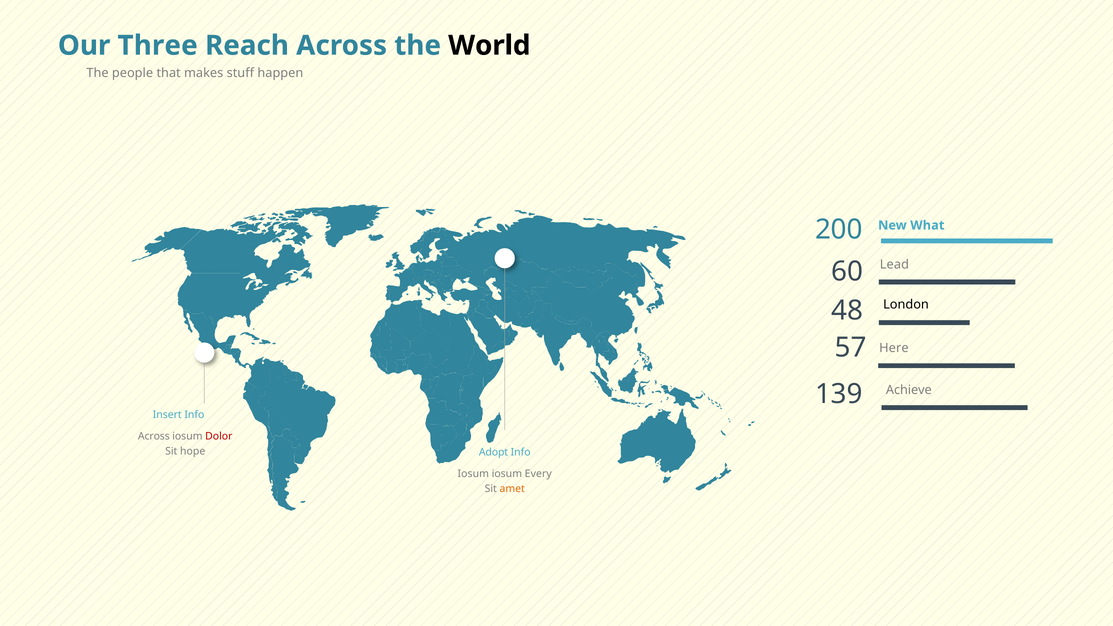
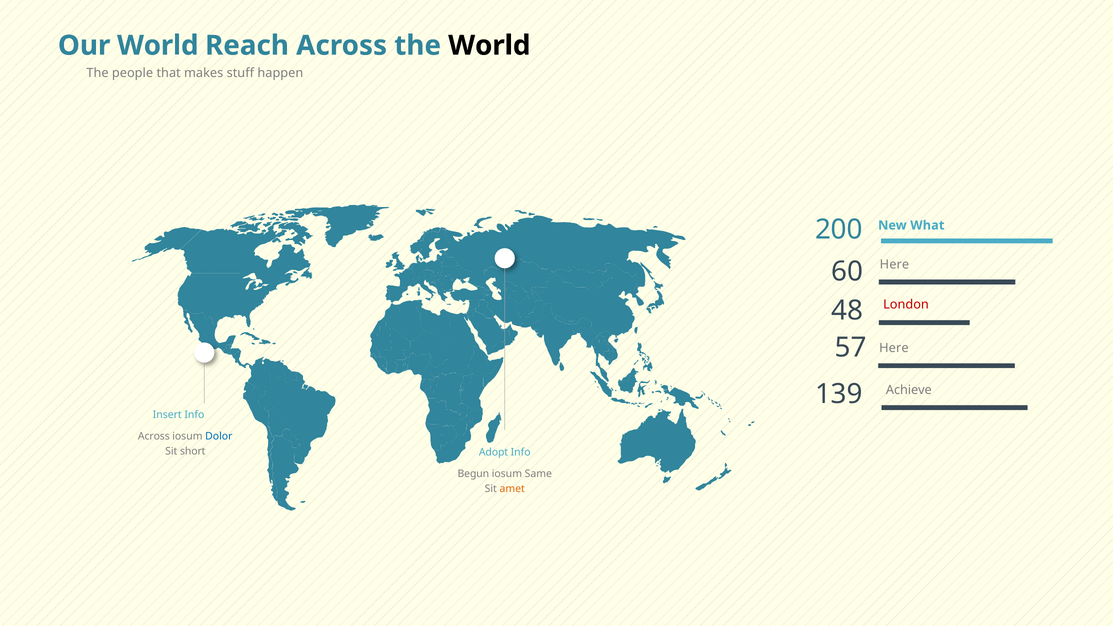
Our Three: Three -> World (158, 46)
Lead: Lead -> Here (894, 264)
London colour: black -> red (906, 305)
Dolor colour: red -> blue (219, 436)
hope: hope -> short (193, 451)
Iosum: Iosum -> Begun (473, 474)
Every: Every -> Same (538, 474)
